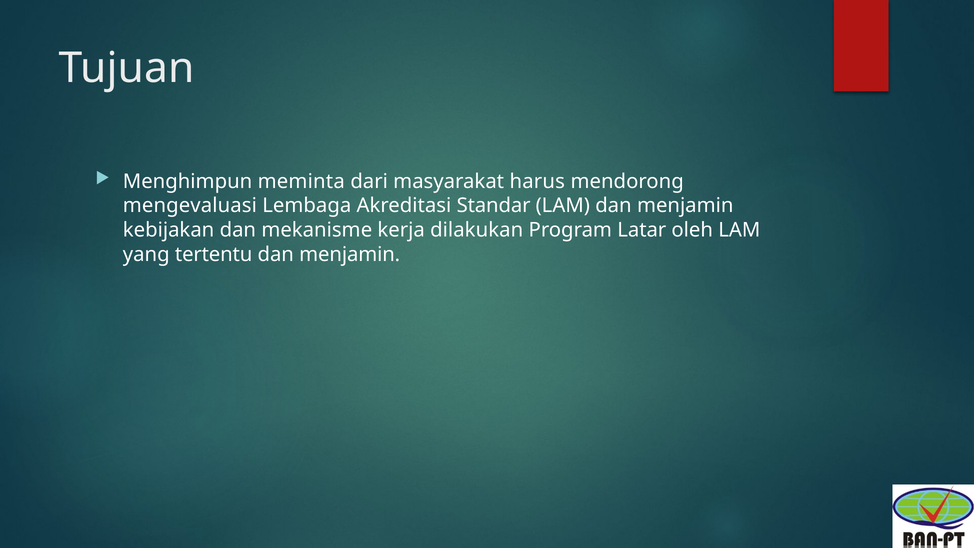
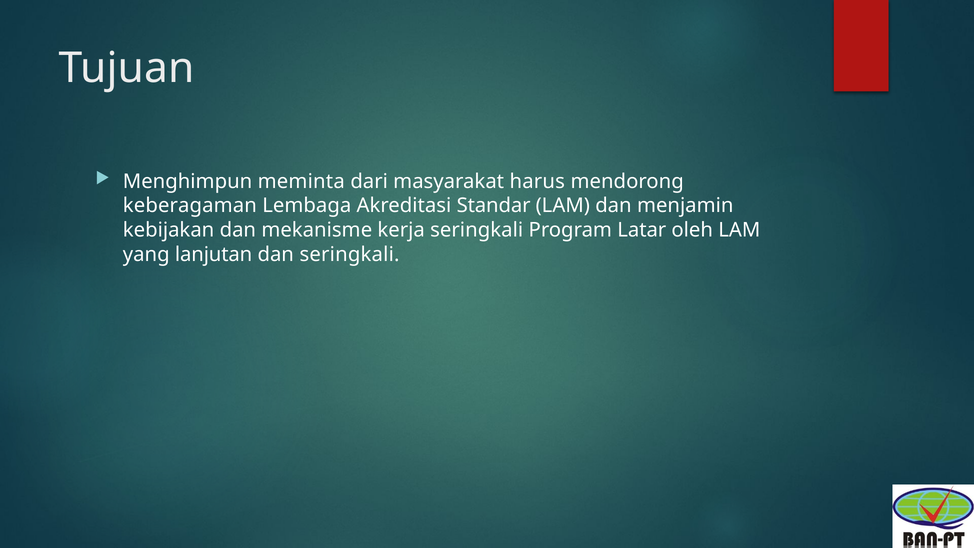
mengevaluasi: mengevaluasi -> keberagaman (190, 206)
kerja dilakukan: dilakukan -> seringkali (477, 230)
tertentu: tertentu -> lanjutan (214, 254)
menjamin: menjamin -> seringkali (350, 254)
